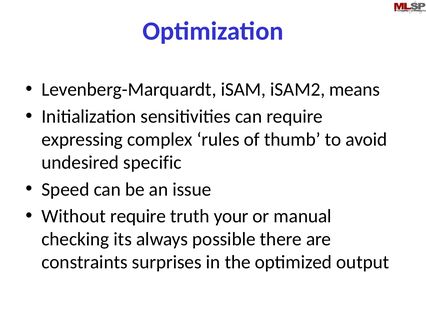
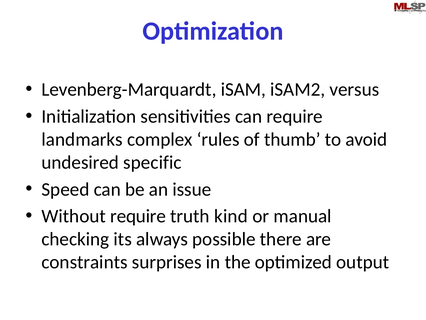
means: means -> versus (354, 90)
expressing: expressing -> landmarks (82, 139)
your: your -> kind (231, 216)
